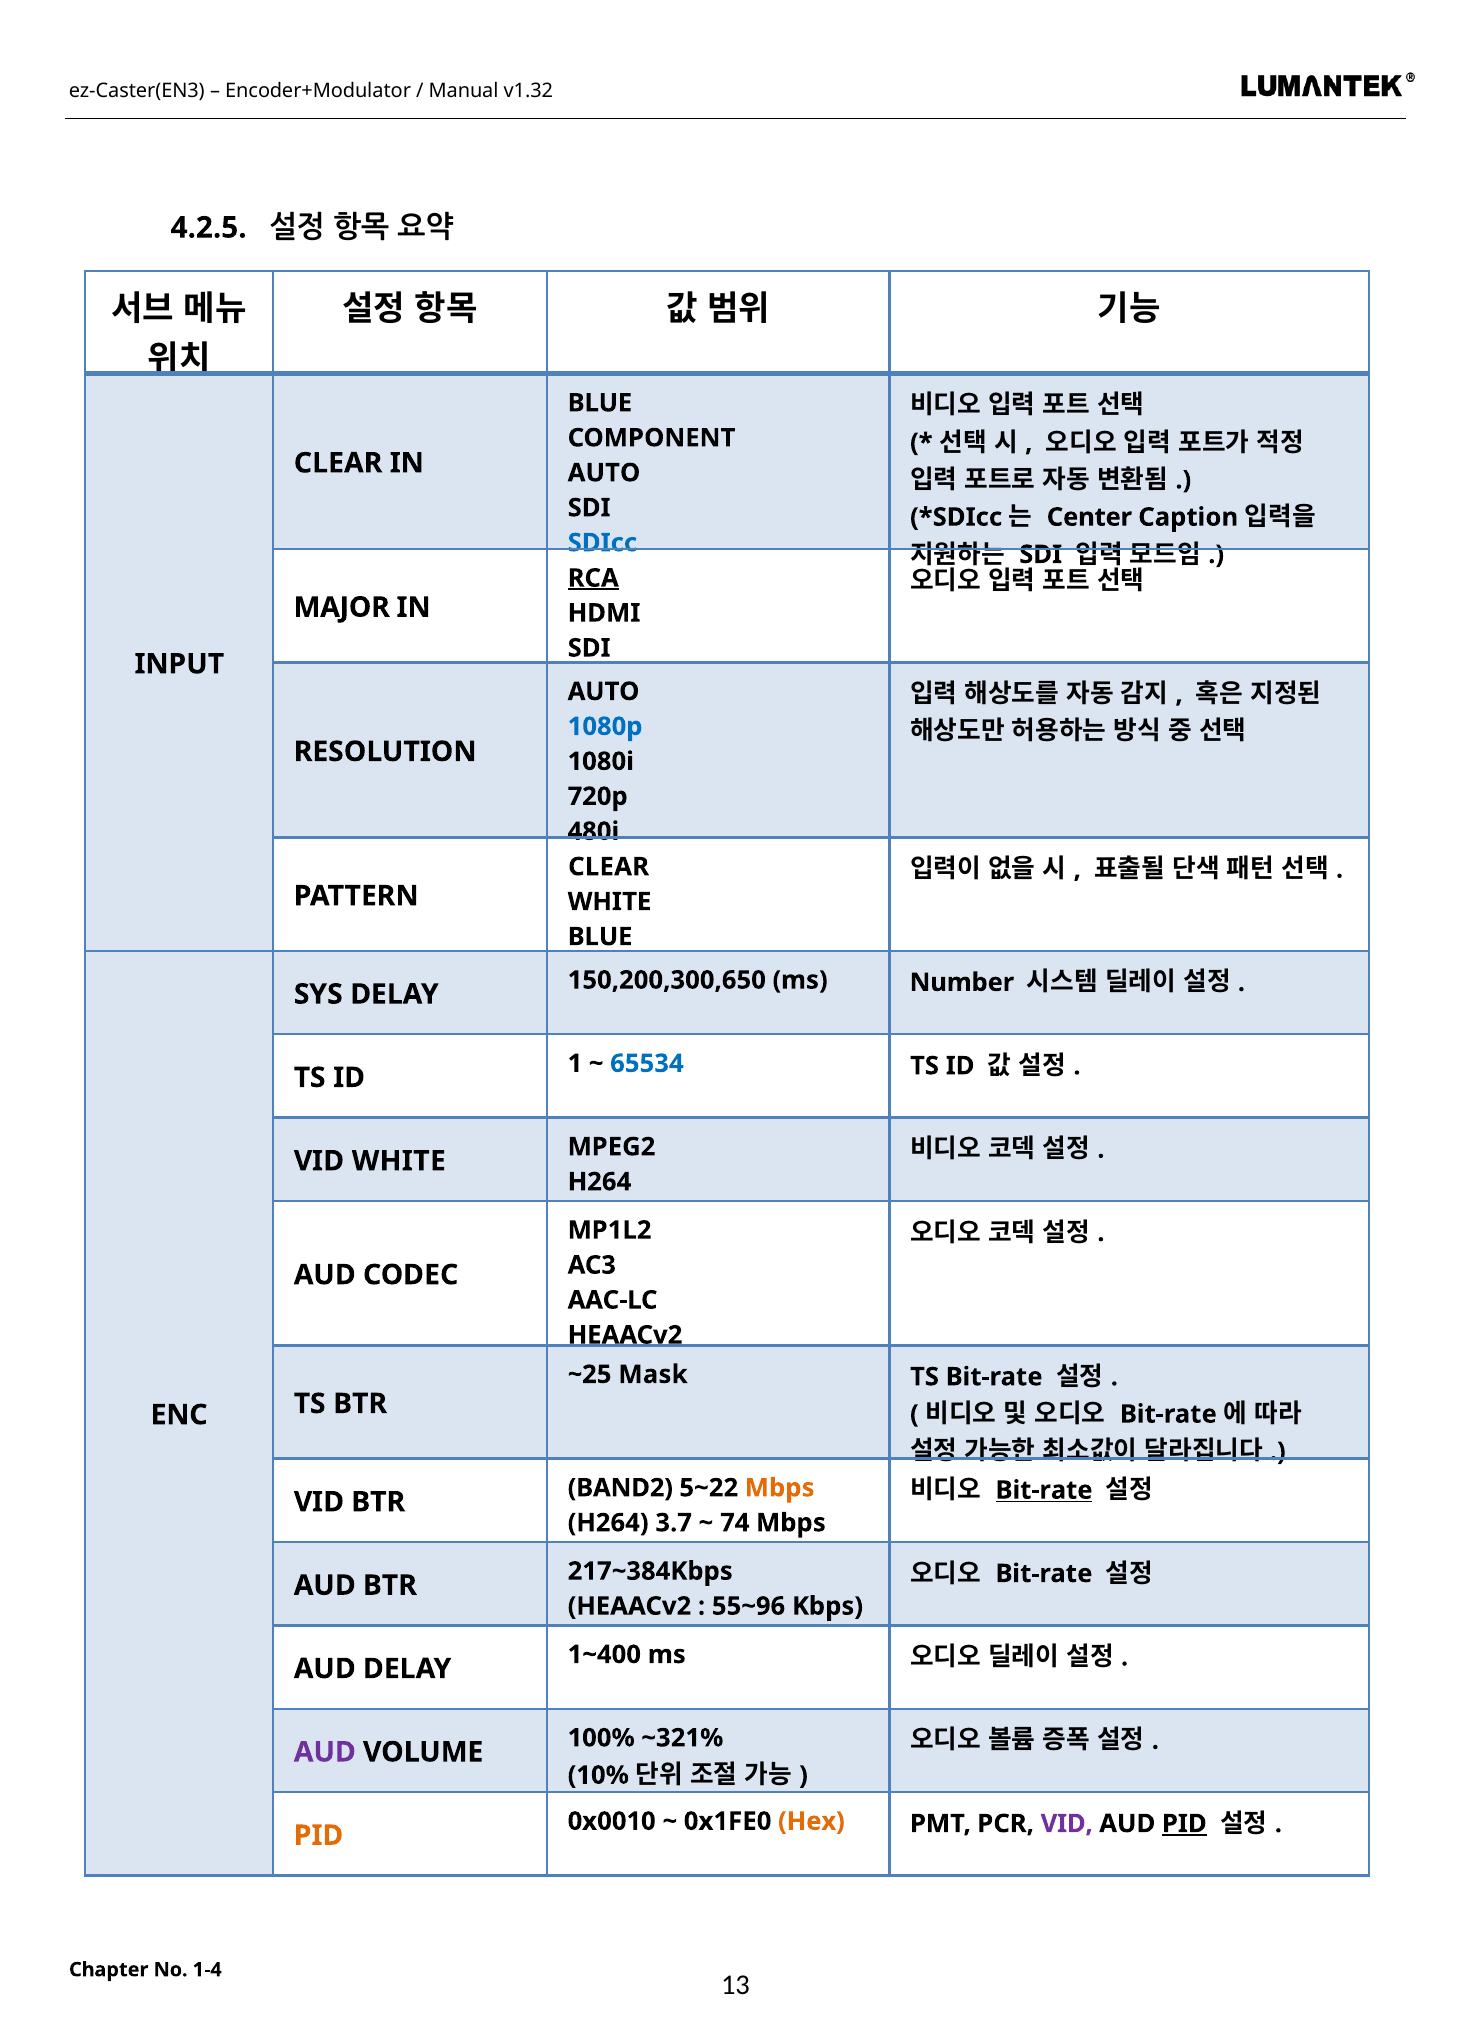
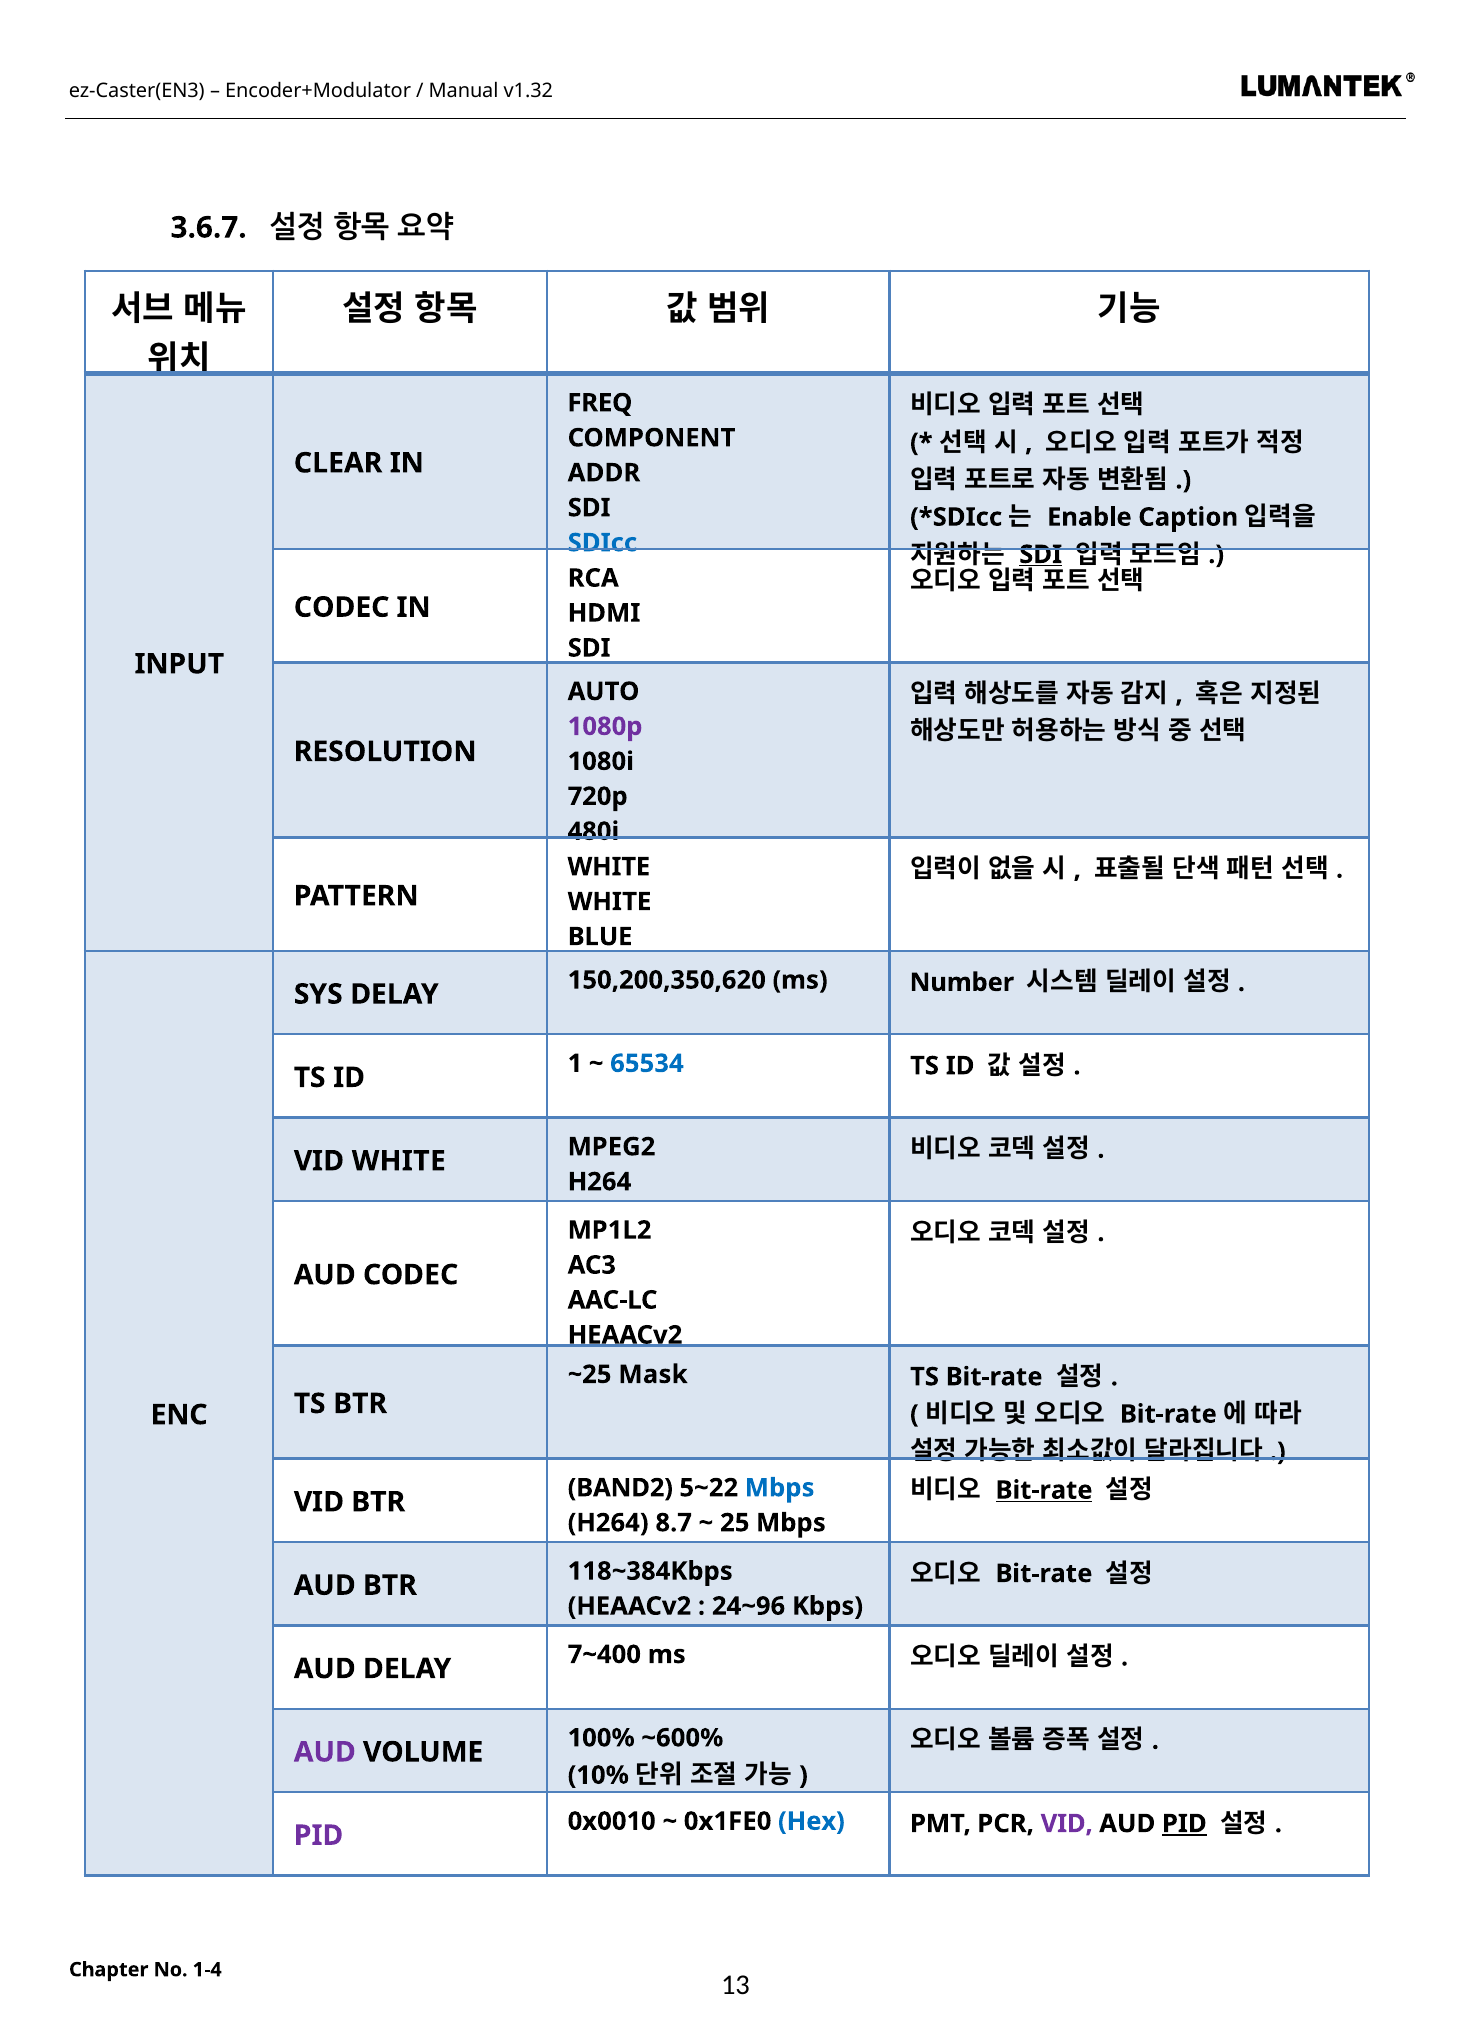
4.2.5: 4.2.5 -> 3.6.7 (209, 228)
BLUE: BLUE -> FREQ (600, 403)
AUTO: AUTO -> ADDR (604, 473)
Center: Center -> Enable (1089, 517)
SDI underline: none -> present (1041, 554)
RCA underline: present -> none (593, 578)
MAJOR: MAJOR -> CODEC (342, 607)
1080p colour: blue -> purple (605, 726)
CLEAR: CLEAR -> WHITE (609, 866)
150,200,300,650: 150,200,300,650 -> 150,200,350,620 (667, 980)
Mbps colour: orange -> blue (780, 1487)
3.7: 3.7 -> 8.7 (674, 1522)
74: 74 -> 25 (735, 1522)
217~384Kbps: 217~384Kbps -> 118~384Kbps (650, 1570)
55~96: 55~96 -> 24~96 (749, 1605)
1~400: 1~400 -> 7~400 (604, 1654)
~321%: ~321% -> ~600% (682, 1737)
Hex colour: orange -> blue (811, 1820)
PID colour: orange -> purple (319, 1834)
